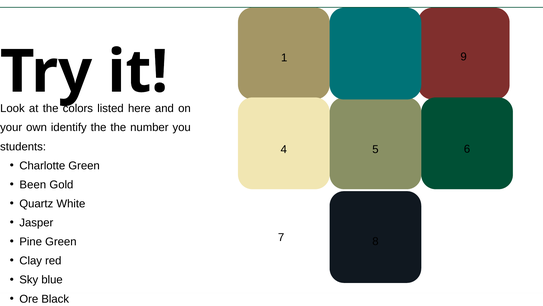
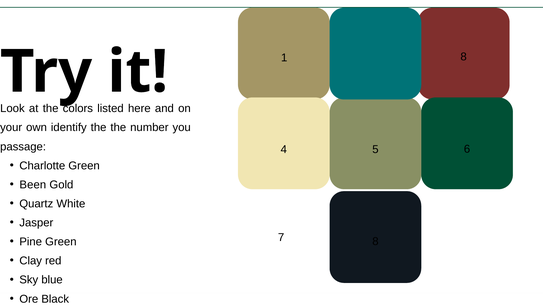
9: 9 -> 8 (464, 57)
students: students -> passage (23, 146)
